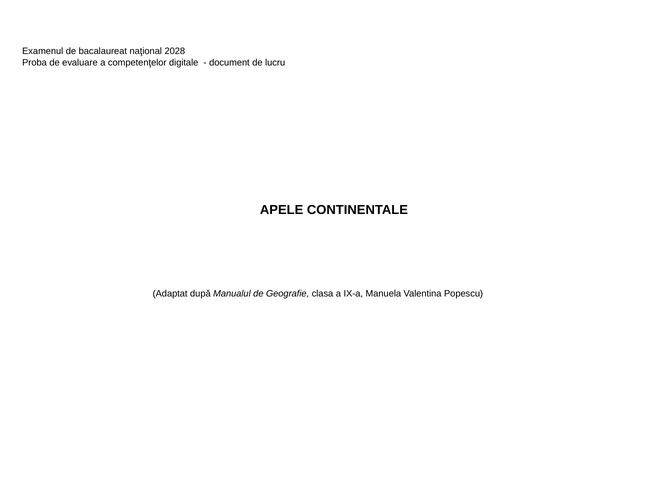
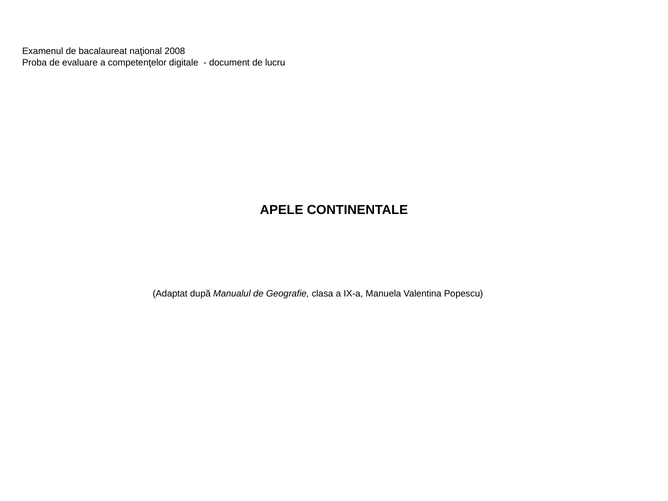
2028: 2028 -> 2008 (175, 51)
